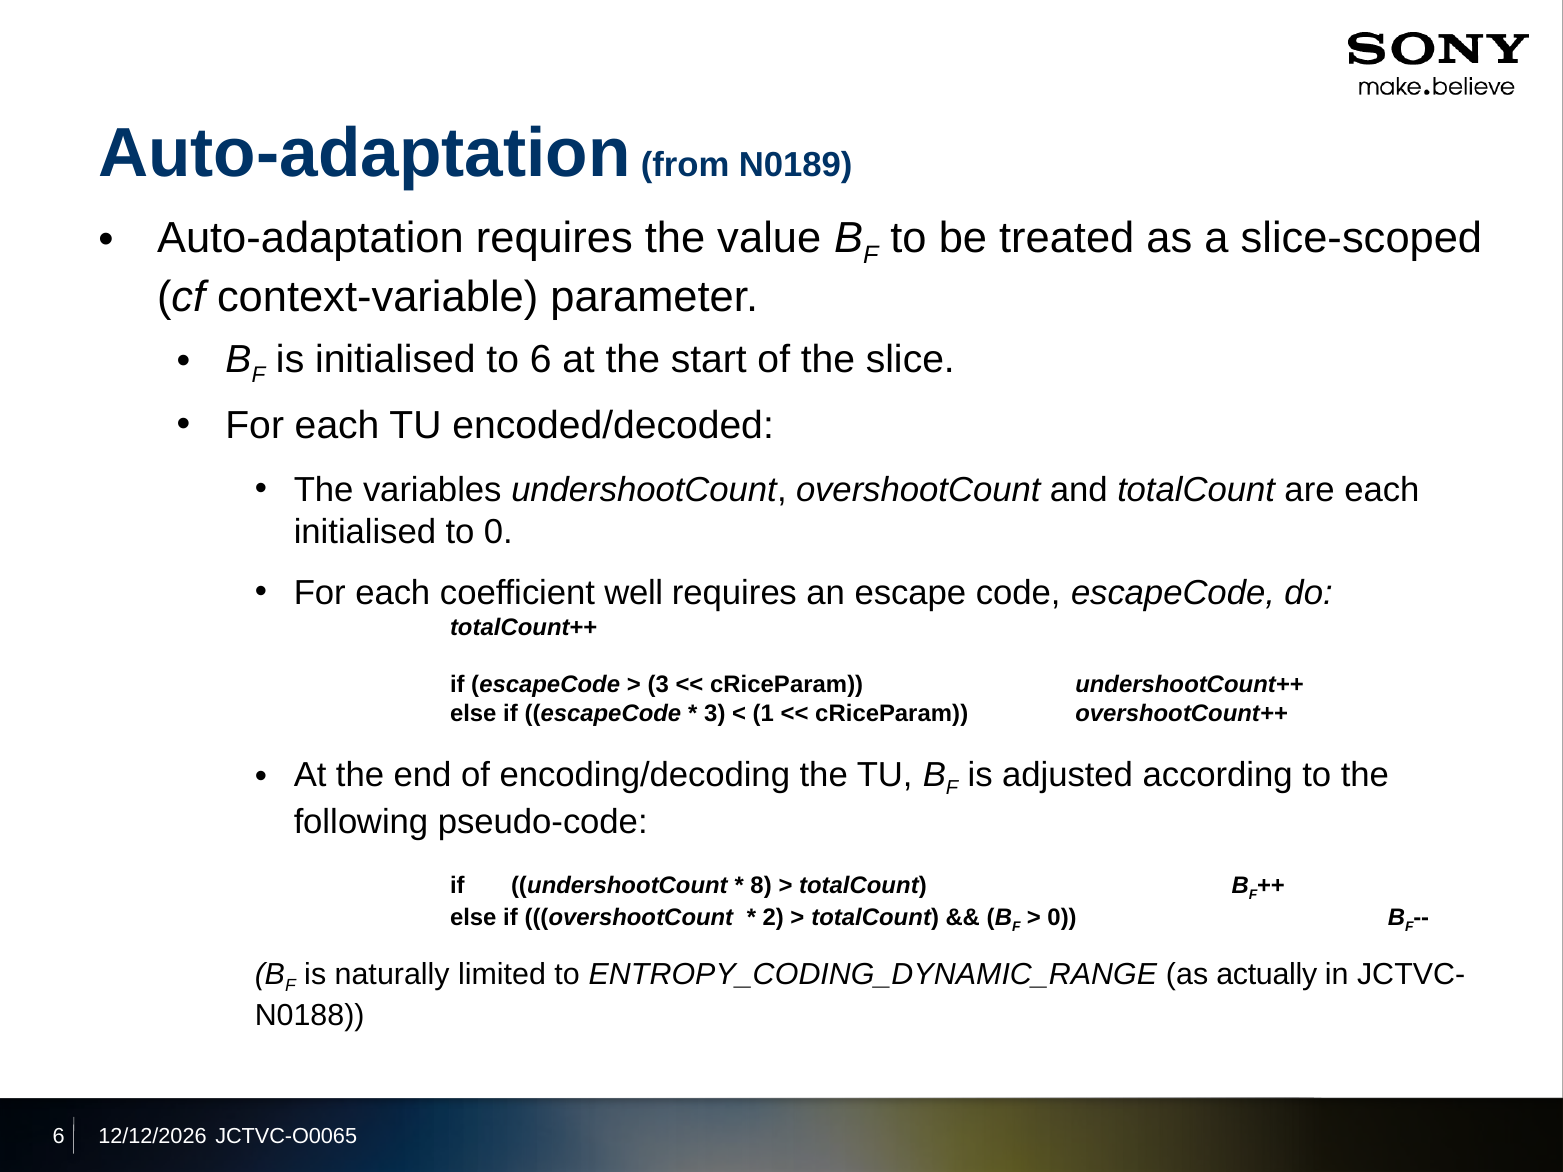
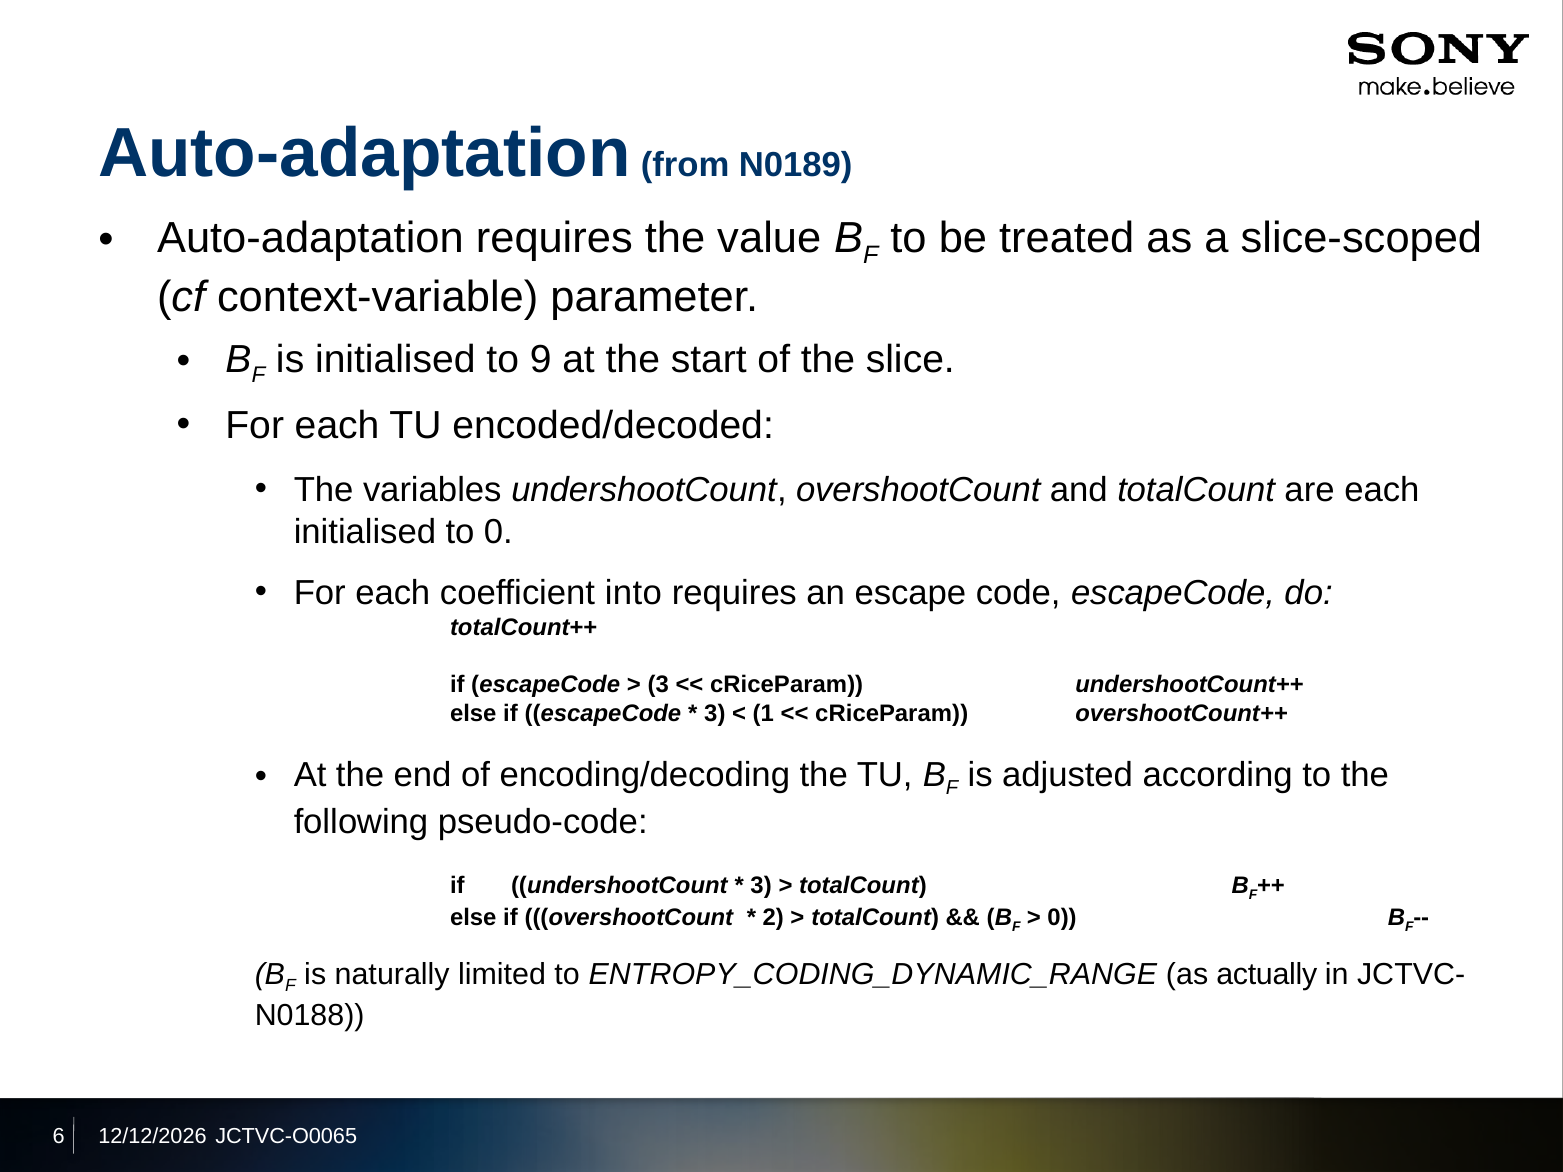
to 6: 6 -> 9 (541, 360)
well: well -> into (633, 593)
8: 8 -> 3 (761, 885)
